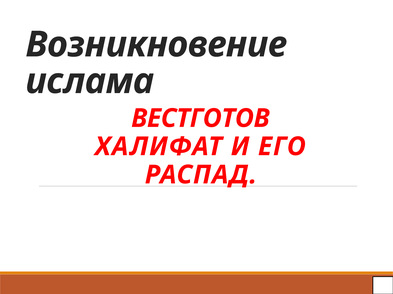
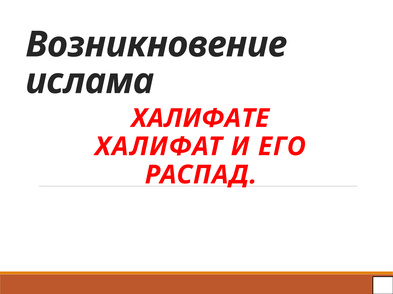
ВЕСТГОТОВ: ВЕСТГОТОВ -> ХАЛИФАТЕ (200, 119)
